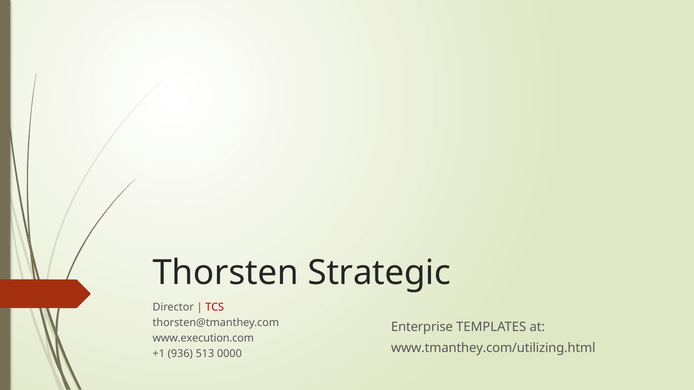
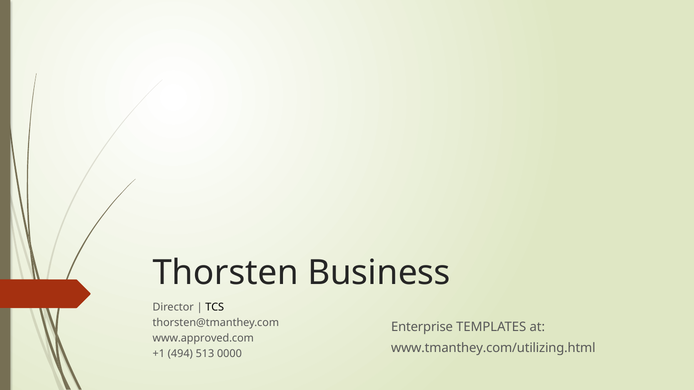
Strategic: Strategic -> Business (379, 273)
TCS colour: red -> black (215, 307)
www.execution.com: www.execution.com -> www.approved.com (203, 339)
936: 936 -> 494 (180, 354)
